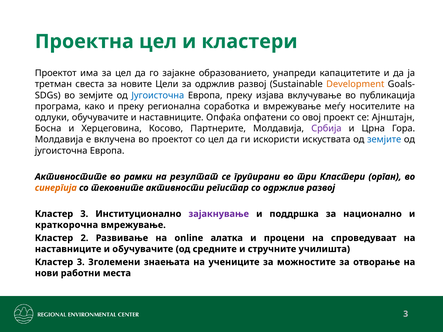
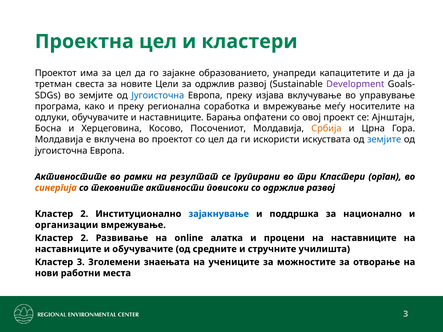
Development colour: orange -> purple (355, 84)
публикација: публикација -> управување (387, 95)
Опфаќа: Опфаќа -> Барања (224, 118)
Партнерите: Партнерите -> Посочениот (218, 129)
Србија colour: purple -> orange (326, 129)
регистар: регистар -> повисоки (228, 188)
3: 3 -> 2 (84, 214)
зајакнување colour: purple -> blue (219, 214)
краткорочна: краткорочна -> организации (67, 225)
спроведуваат: спроведуваат -> наставниците (364, 238)
